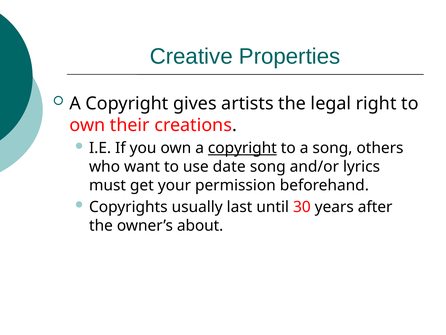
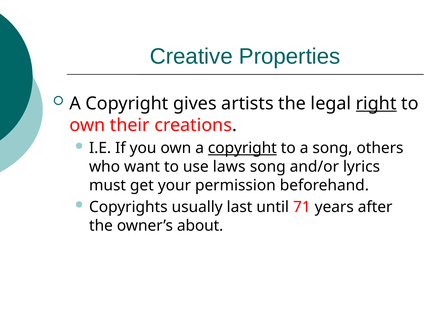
right underline: none -> present (376, 103)
date: date -> laws (229, 167)
30: 30 -> 71 (302, 207)
